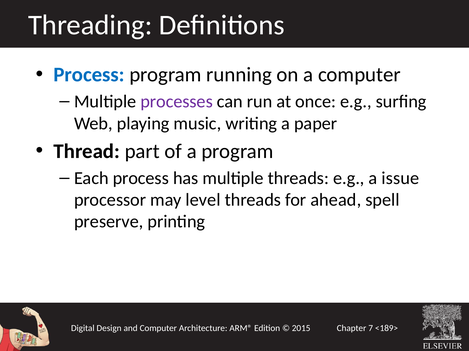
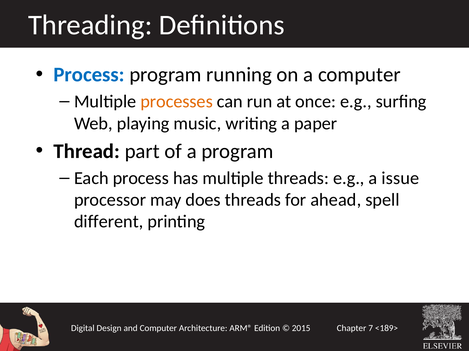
processes colour: purple -> orange (177, 102)
level: level -> does (203, 200)
preserve: preserve -> different (109, 222)
